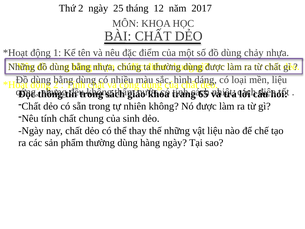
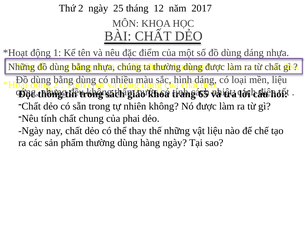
dùng chảy: chảy -> dáng (254, 53)
sinh: sinh -> phai (131, 118)
